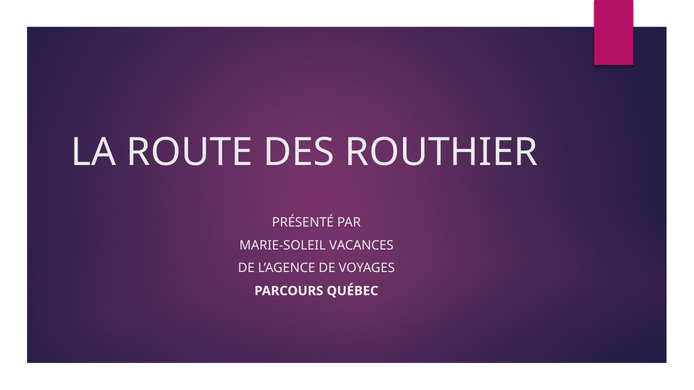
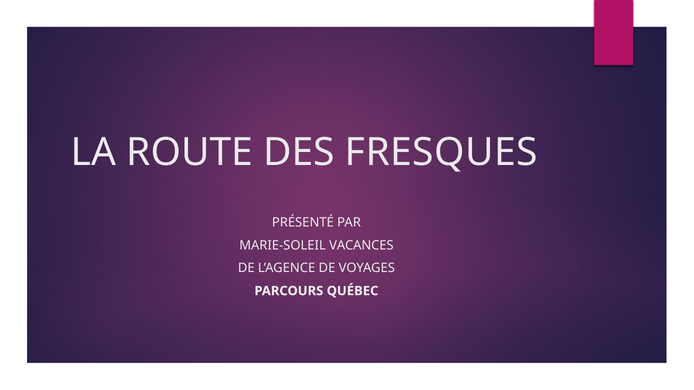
ROUTHIER: ROUTHIER -> FRESQUES (441, 153)
